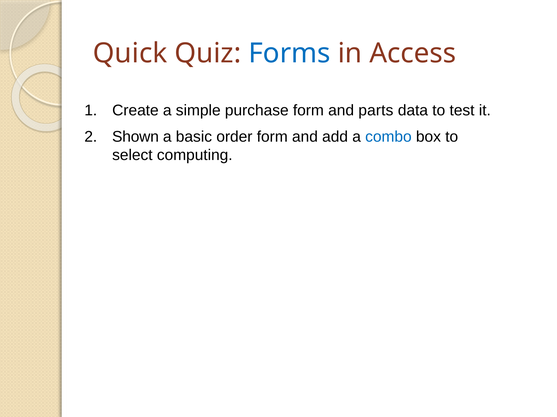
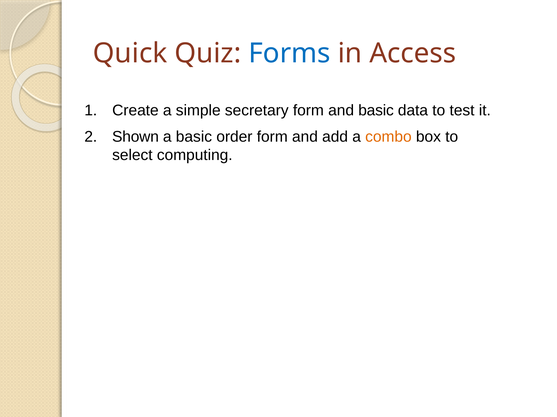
purchase: purchase -> secretary (257, 111)
and parts: parts -> basic (376, 111)
combo colour: blue -> orange (388, 137)
